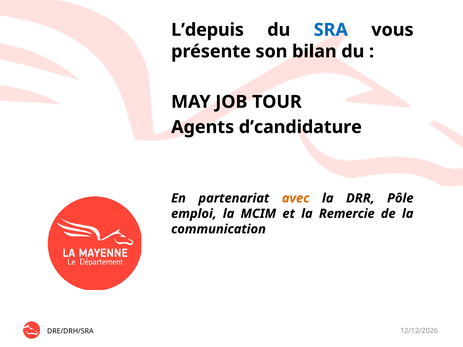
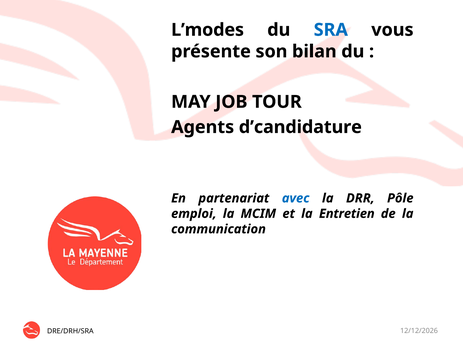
L’depuis: L’depuis -> L’modes (208, 30)
avec colour: orange -> blue (296, 198)
Remercie: Remercie -> Entretien (347, 214)
